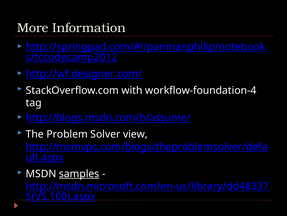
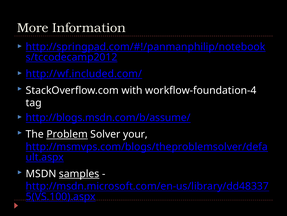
http://wf.designer.com/: http://wf.designer.com/ -> http://wf.included.com/ (84, 74)
Problem underline: none -> present (67, 134)
view: view -> your (135, 134)
